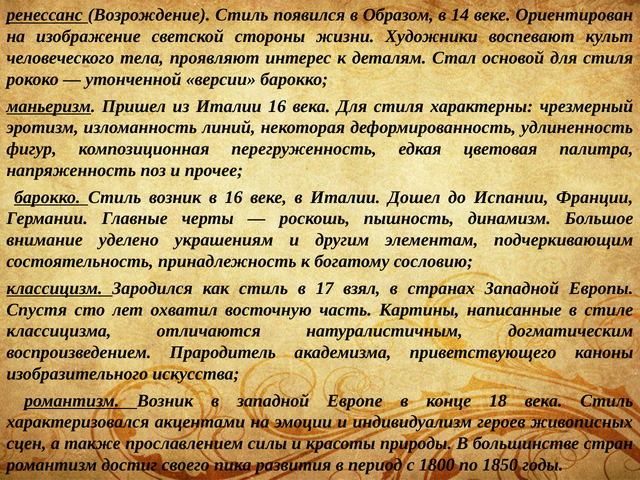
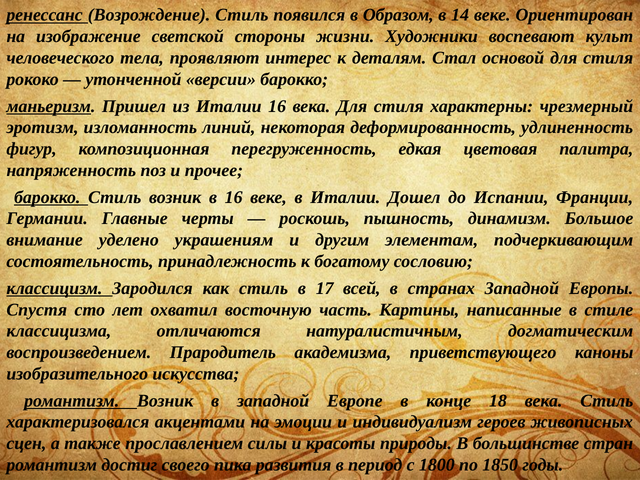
взял: взял -> всей (362, 288)
